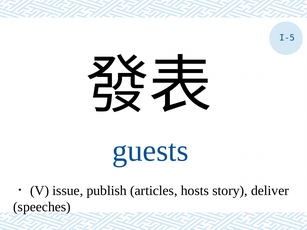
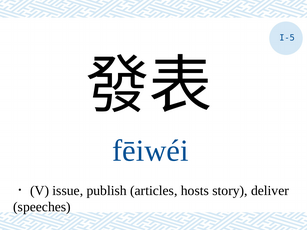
guests: guests -> fēiwéi (150, 151)
